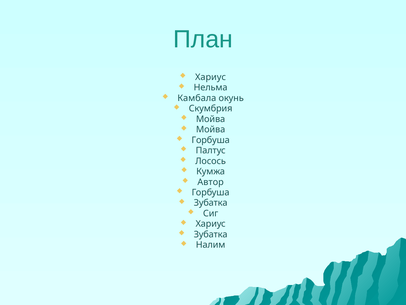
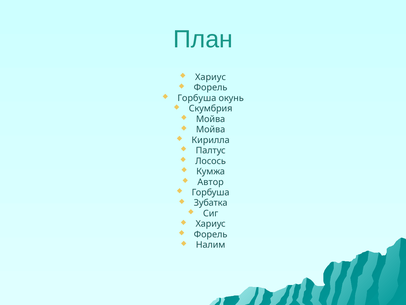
Нельма: Нельма -> Форель (211, 87)
Камбала: Камбала -> Горбуша (197, 98)
Горбуша: Горбуша -> Кирилла (211, 140)
Зубатка: Зубатка -> Форель (211, 234)
